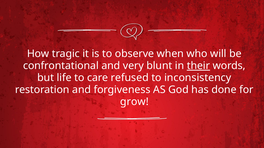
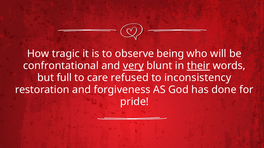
when: when -> being (170, 54)
very underline: none -> present (133, 66)
life: life -> full (64, 78)
grow: grow -> pride (134, 102)
